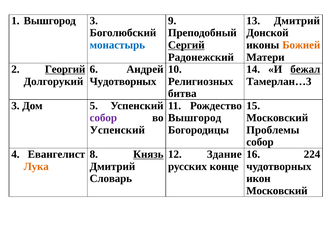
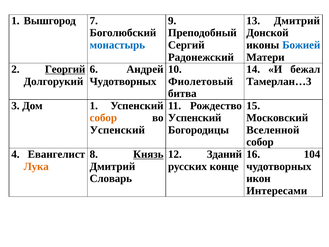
Вышгород 3: 3 -> 7 (94, 21)
Сергий underline: present -> none (186, 45)
Божией colour: orange -> blue (301, 45)
бежал underline: present -> none (305, 69)
Религиозных: Религиозных -> Фиолетовый (201, 81)
Дом 5: 5 -> 1 (94, 106)
собор colour: purple -> orange (103, 118)
Вышгород: Вышгород -> Успенский (195, 118)
Проблемы: Проблемы -> Вселенной (273, 130)
Здание: Здание -> Зданий (224, 154)
224: 224 -> 104 (312, 154)
Московский: Московский -> Интересами (277, 190)
